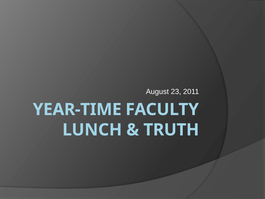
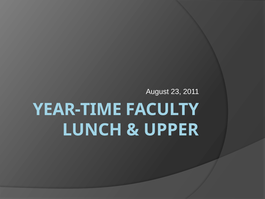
TRUTH: TRUTH -> UPPER (171, 130)
